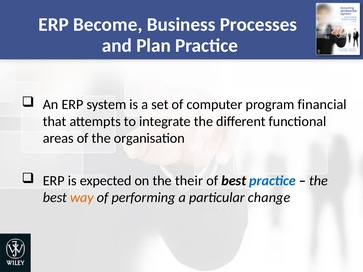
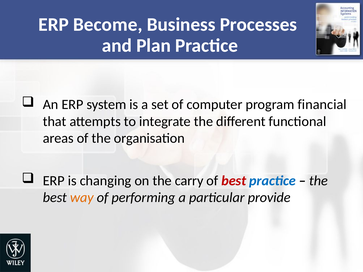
expected: expected -> changing (106, 181)
their: their -> carry (189, 181)
best colour: black -> red (234, 181)
change: change -> provide (269, 198)
